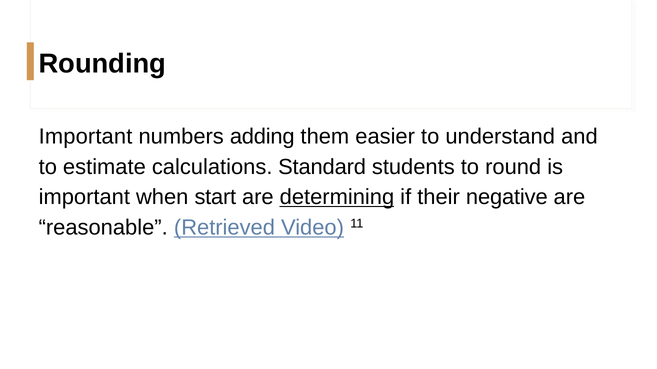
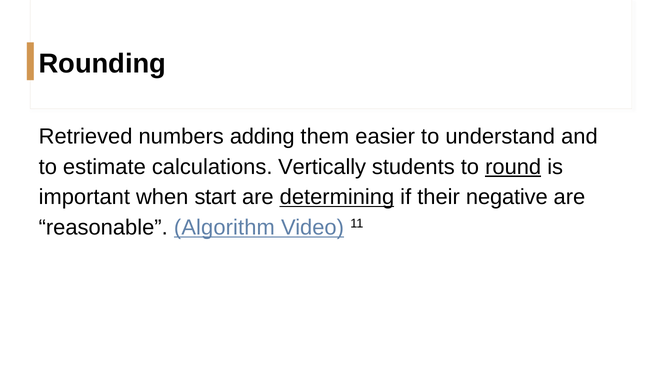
Important: Important -> Retrieved (86, 137)
Standard: Standard -> Vertically (322, 167)
round underline: none -> present (513, 167)
Retrieved: Retrieved -> Algorithm (224, 228)
